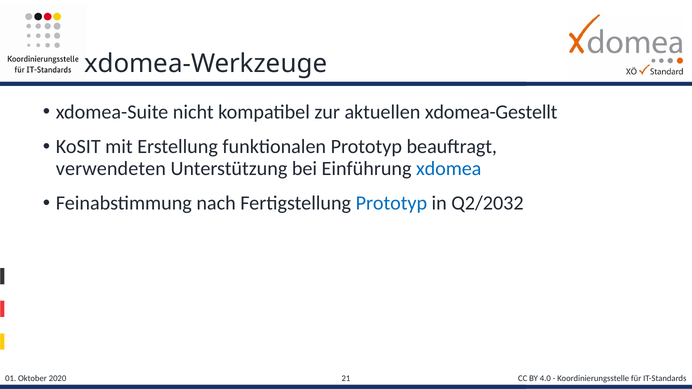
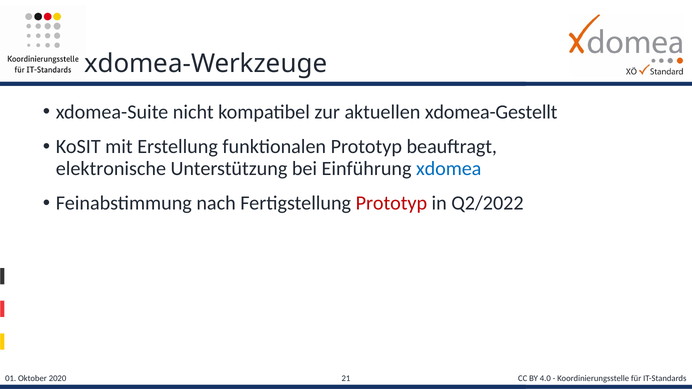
verwendeten: verwendeten -> elektronische (111, 169)
Prototyp colour: blue -> red (391, 203)
Q2/2032: Q2/2032 -> Q2/2022 (487, 203)
